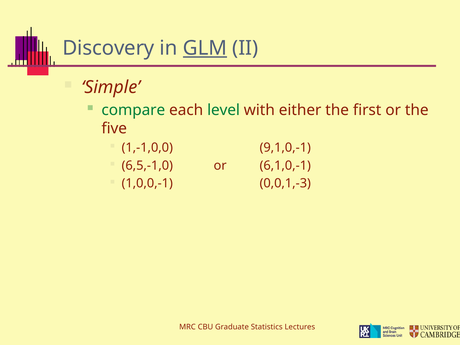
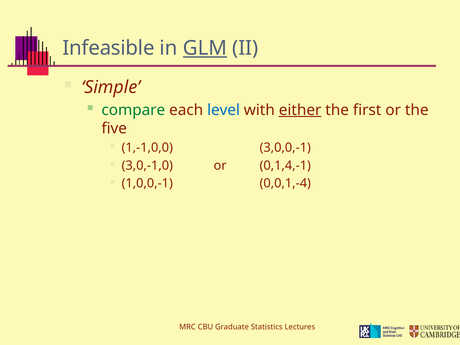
Discovery: Discovery -> Infeasible (108, 48)
level colour: green -> blue (224, 110)
either underline: none -> present (300, 110)
9,1,0,-1: 9,1,0,-1 -> 3,0,0,-1 (285, 148)
6,5,-1,0: 6,5,-1,0 -> 3,0,-1,0 (147, 165)
6,1,0,-1: 6,1,0,-1 -> 0,1,4,-1 (285, 165)
0,0,1,-3: 0,0,1,-3 -> 0,0,1,-4 (285, 183)
